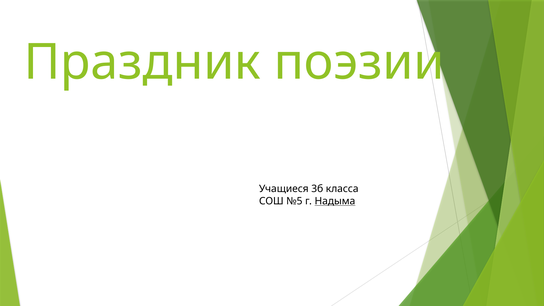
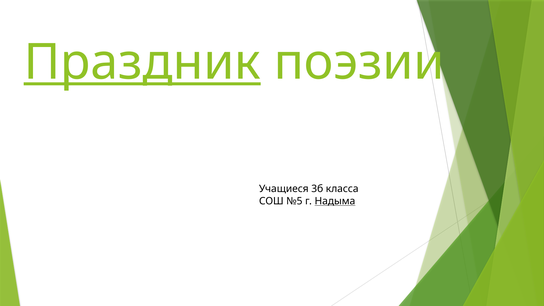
Праздник underline: none -> present (142, 62)
